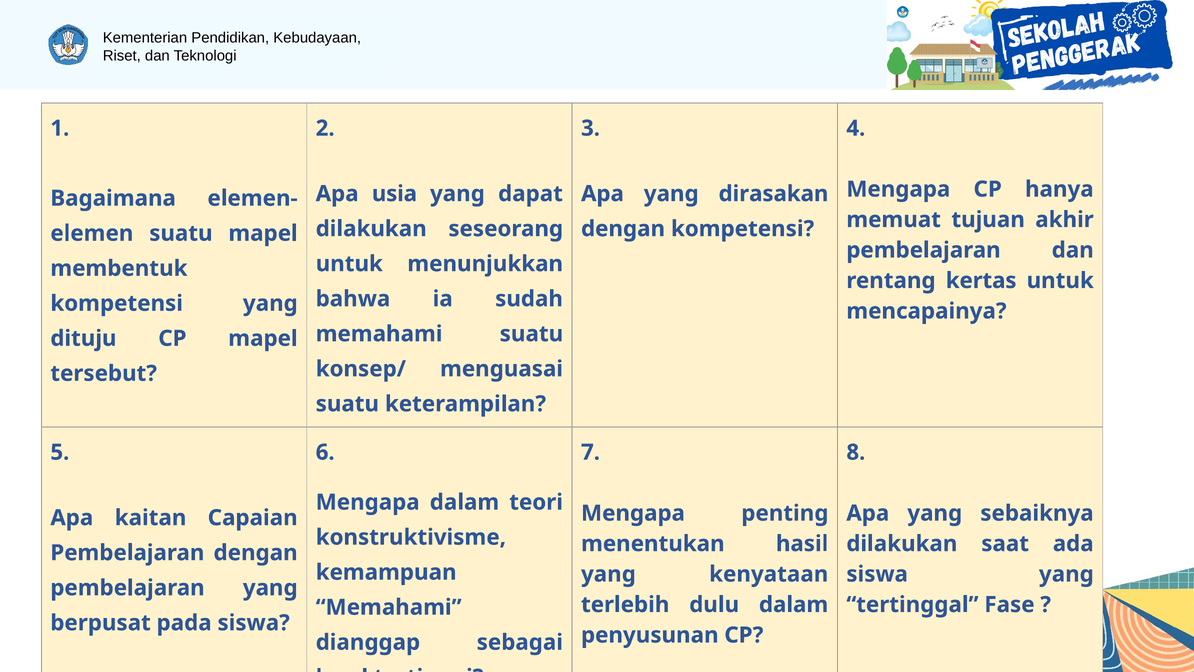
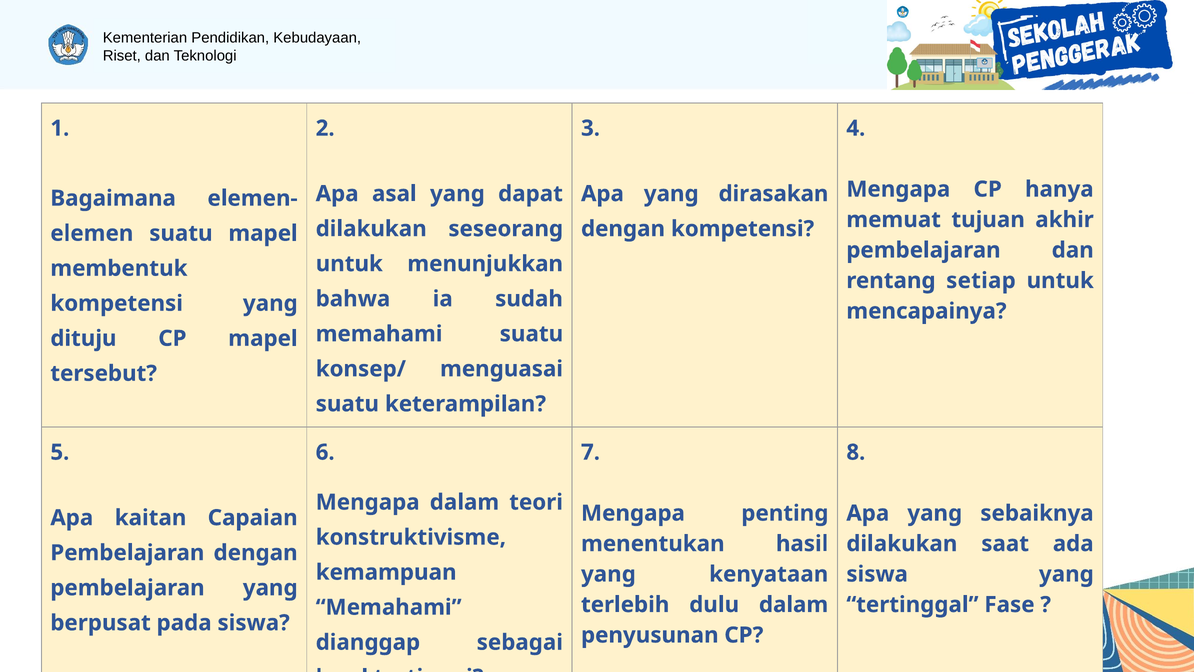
usia: usia -> asal (394, 194)
kertas: kertas -> setiap (981, 281)
